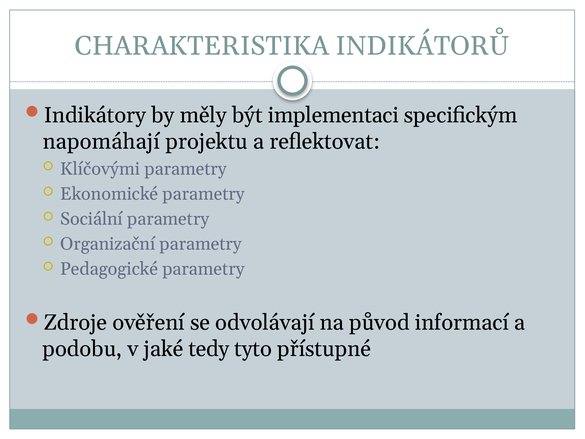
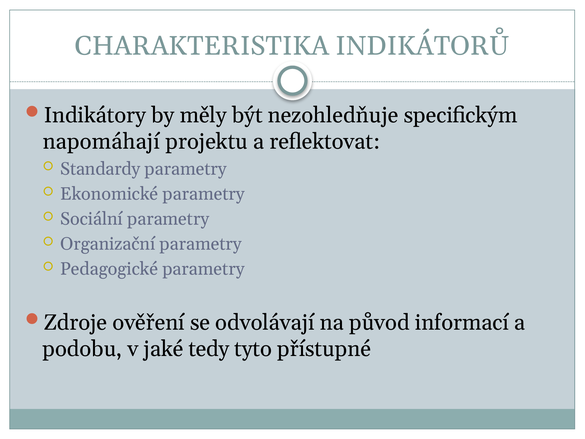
implementaci: implementaci -> nezohledňuje (333, 115)
Klíčovými: Klíčovými -> Standardy (100, 169)
